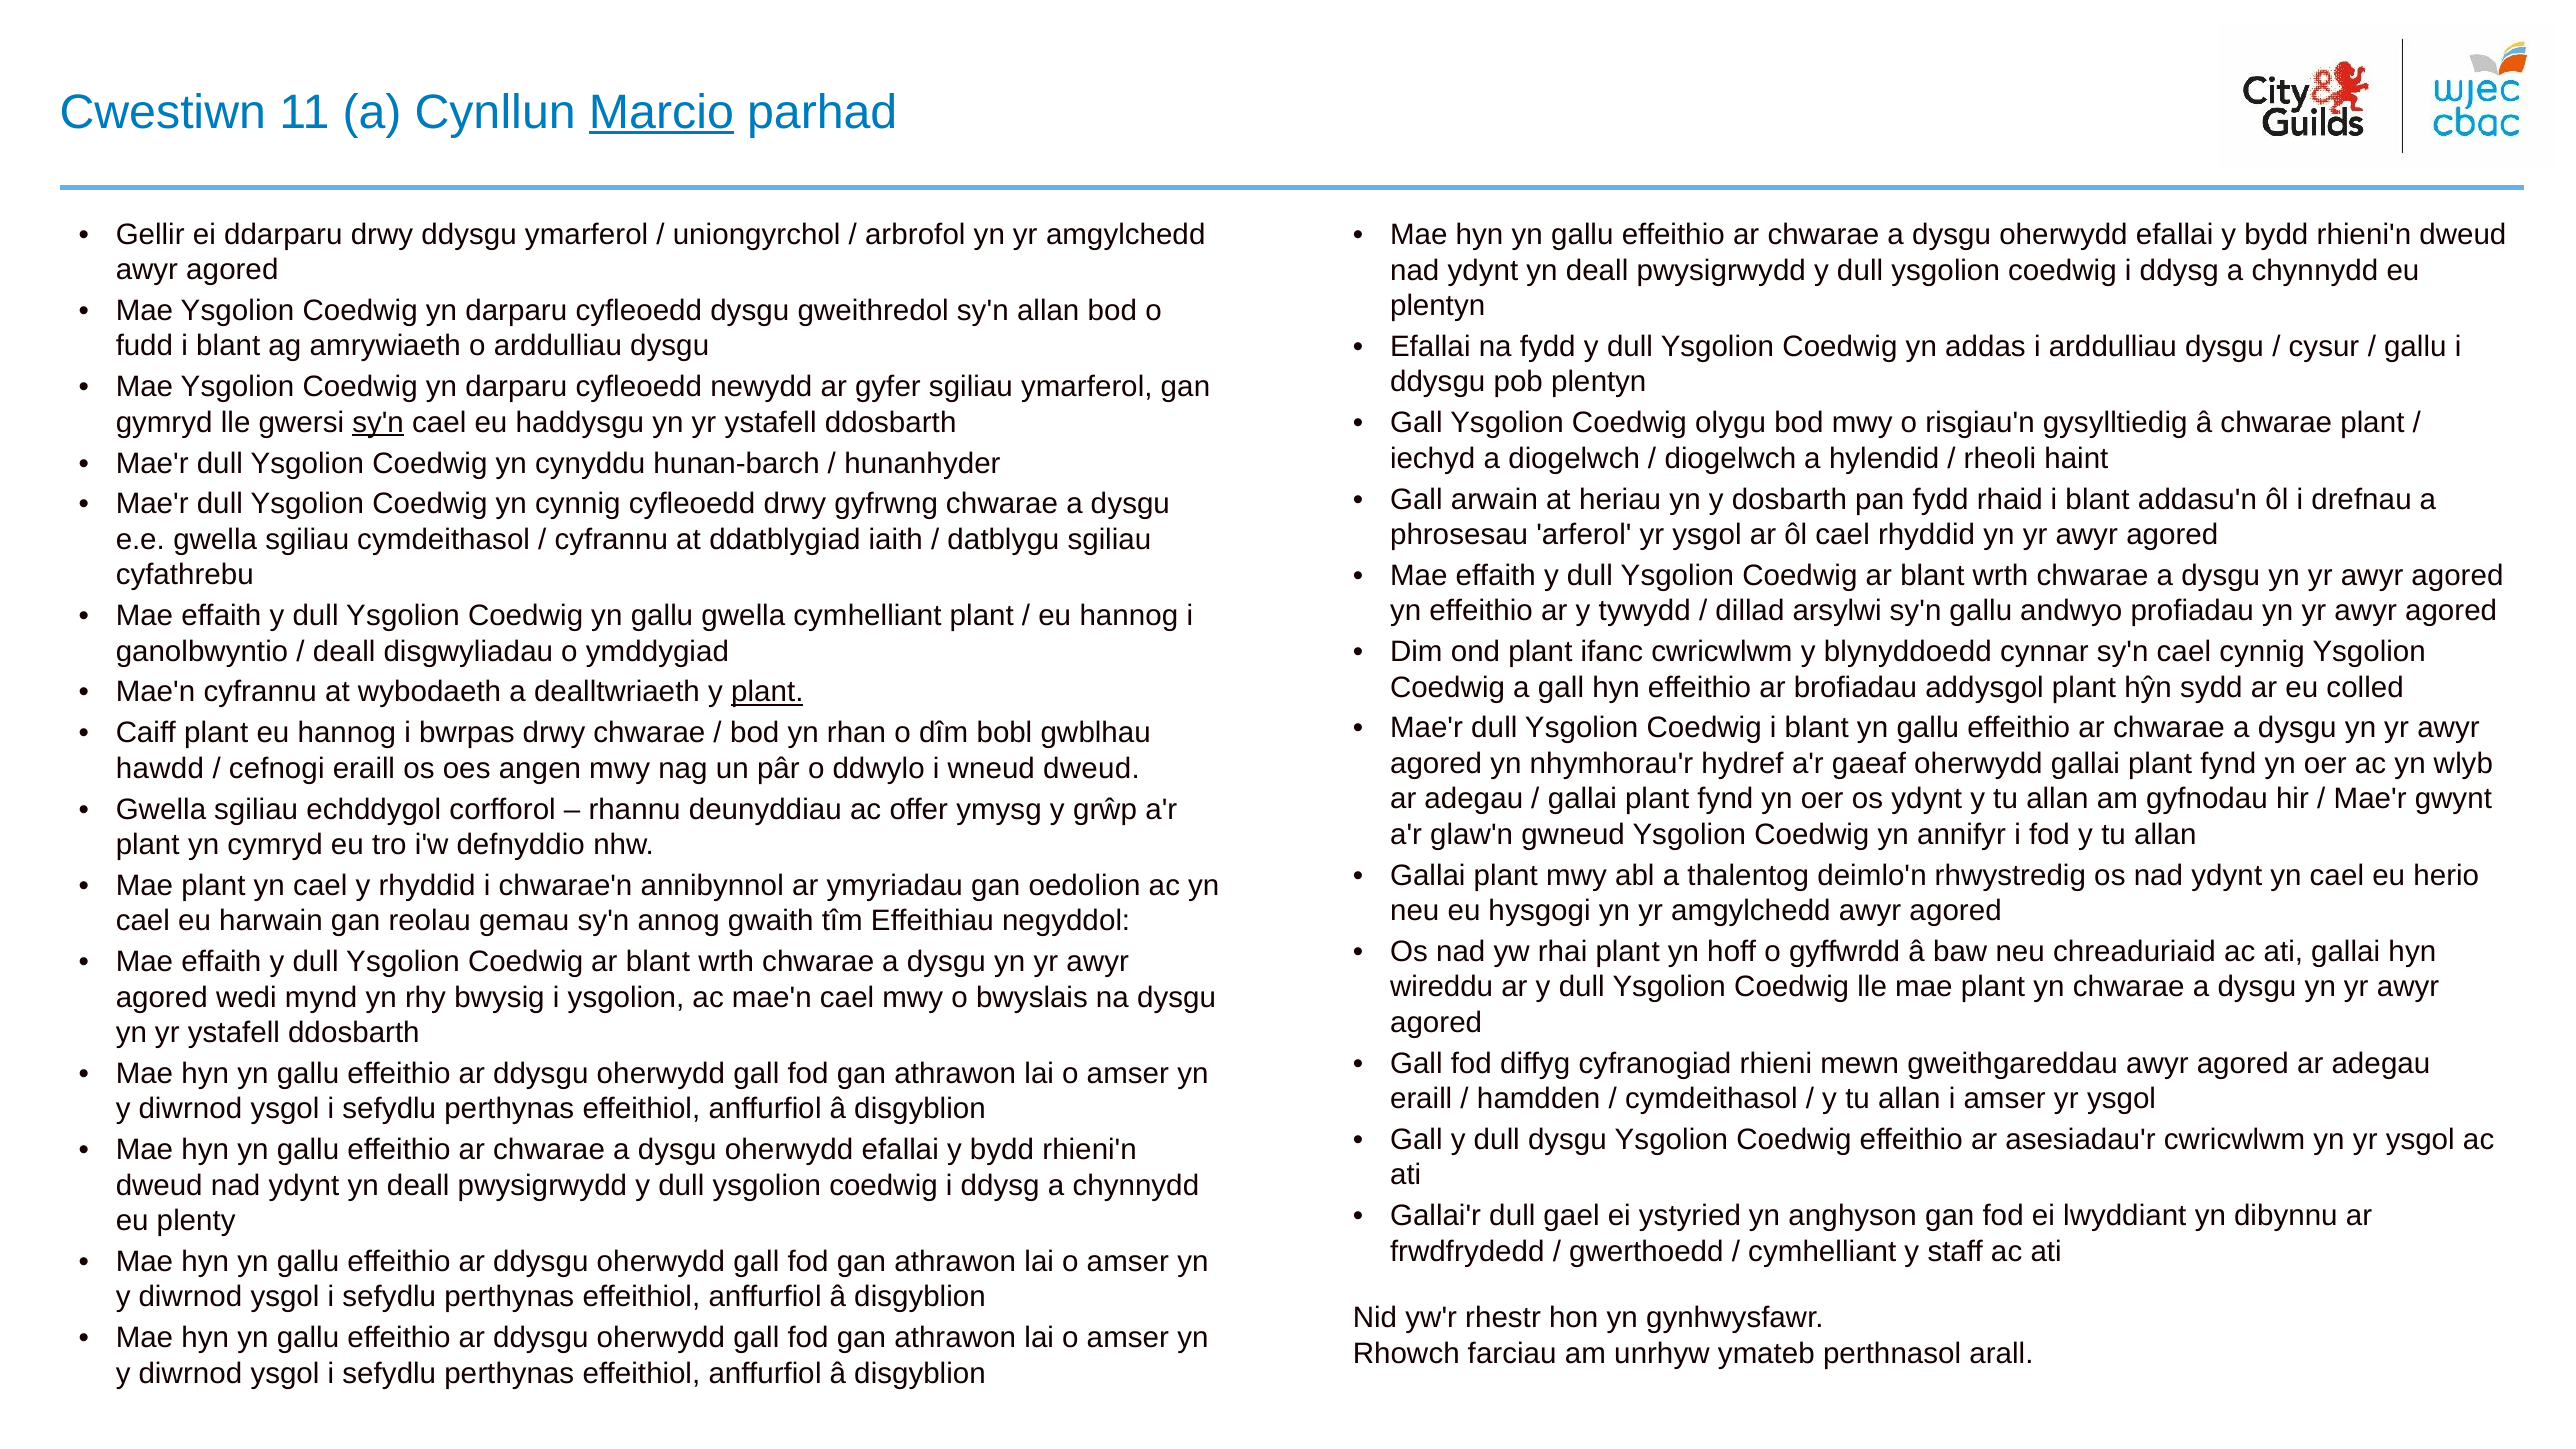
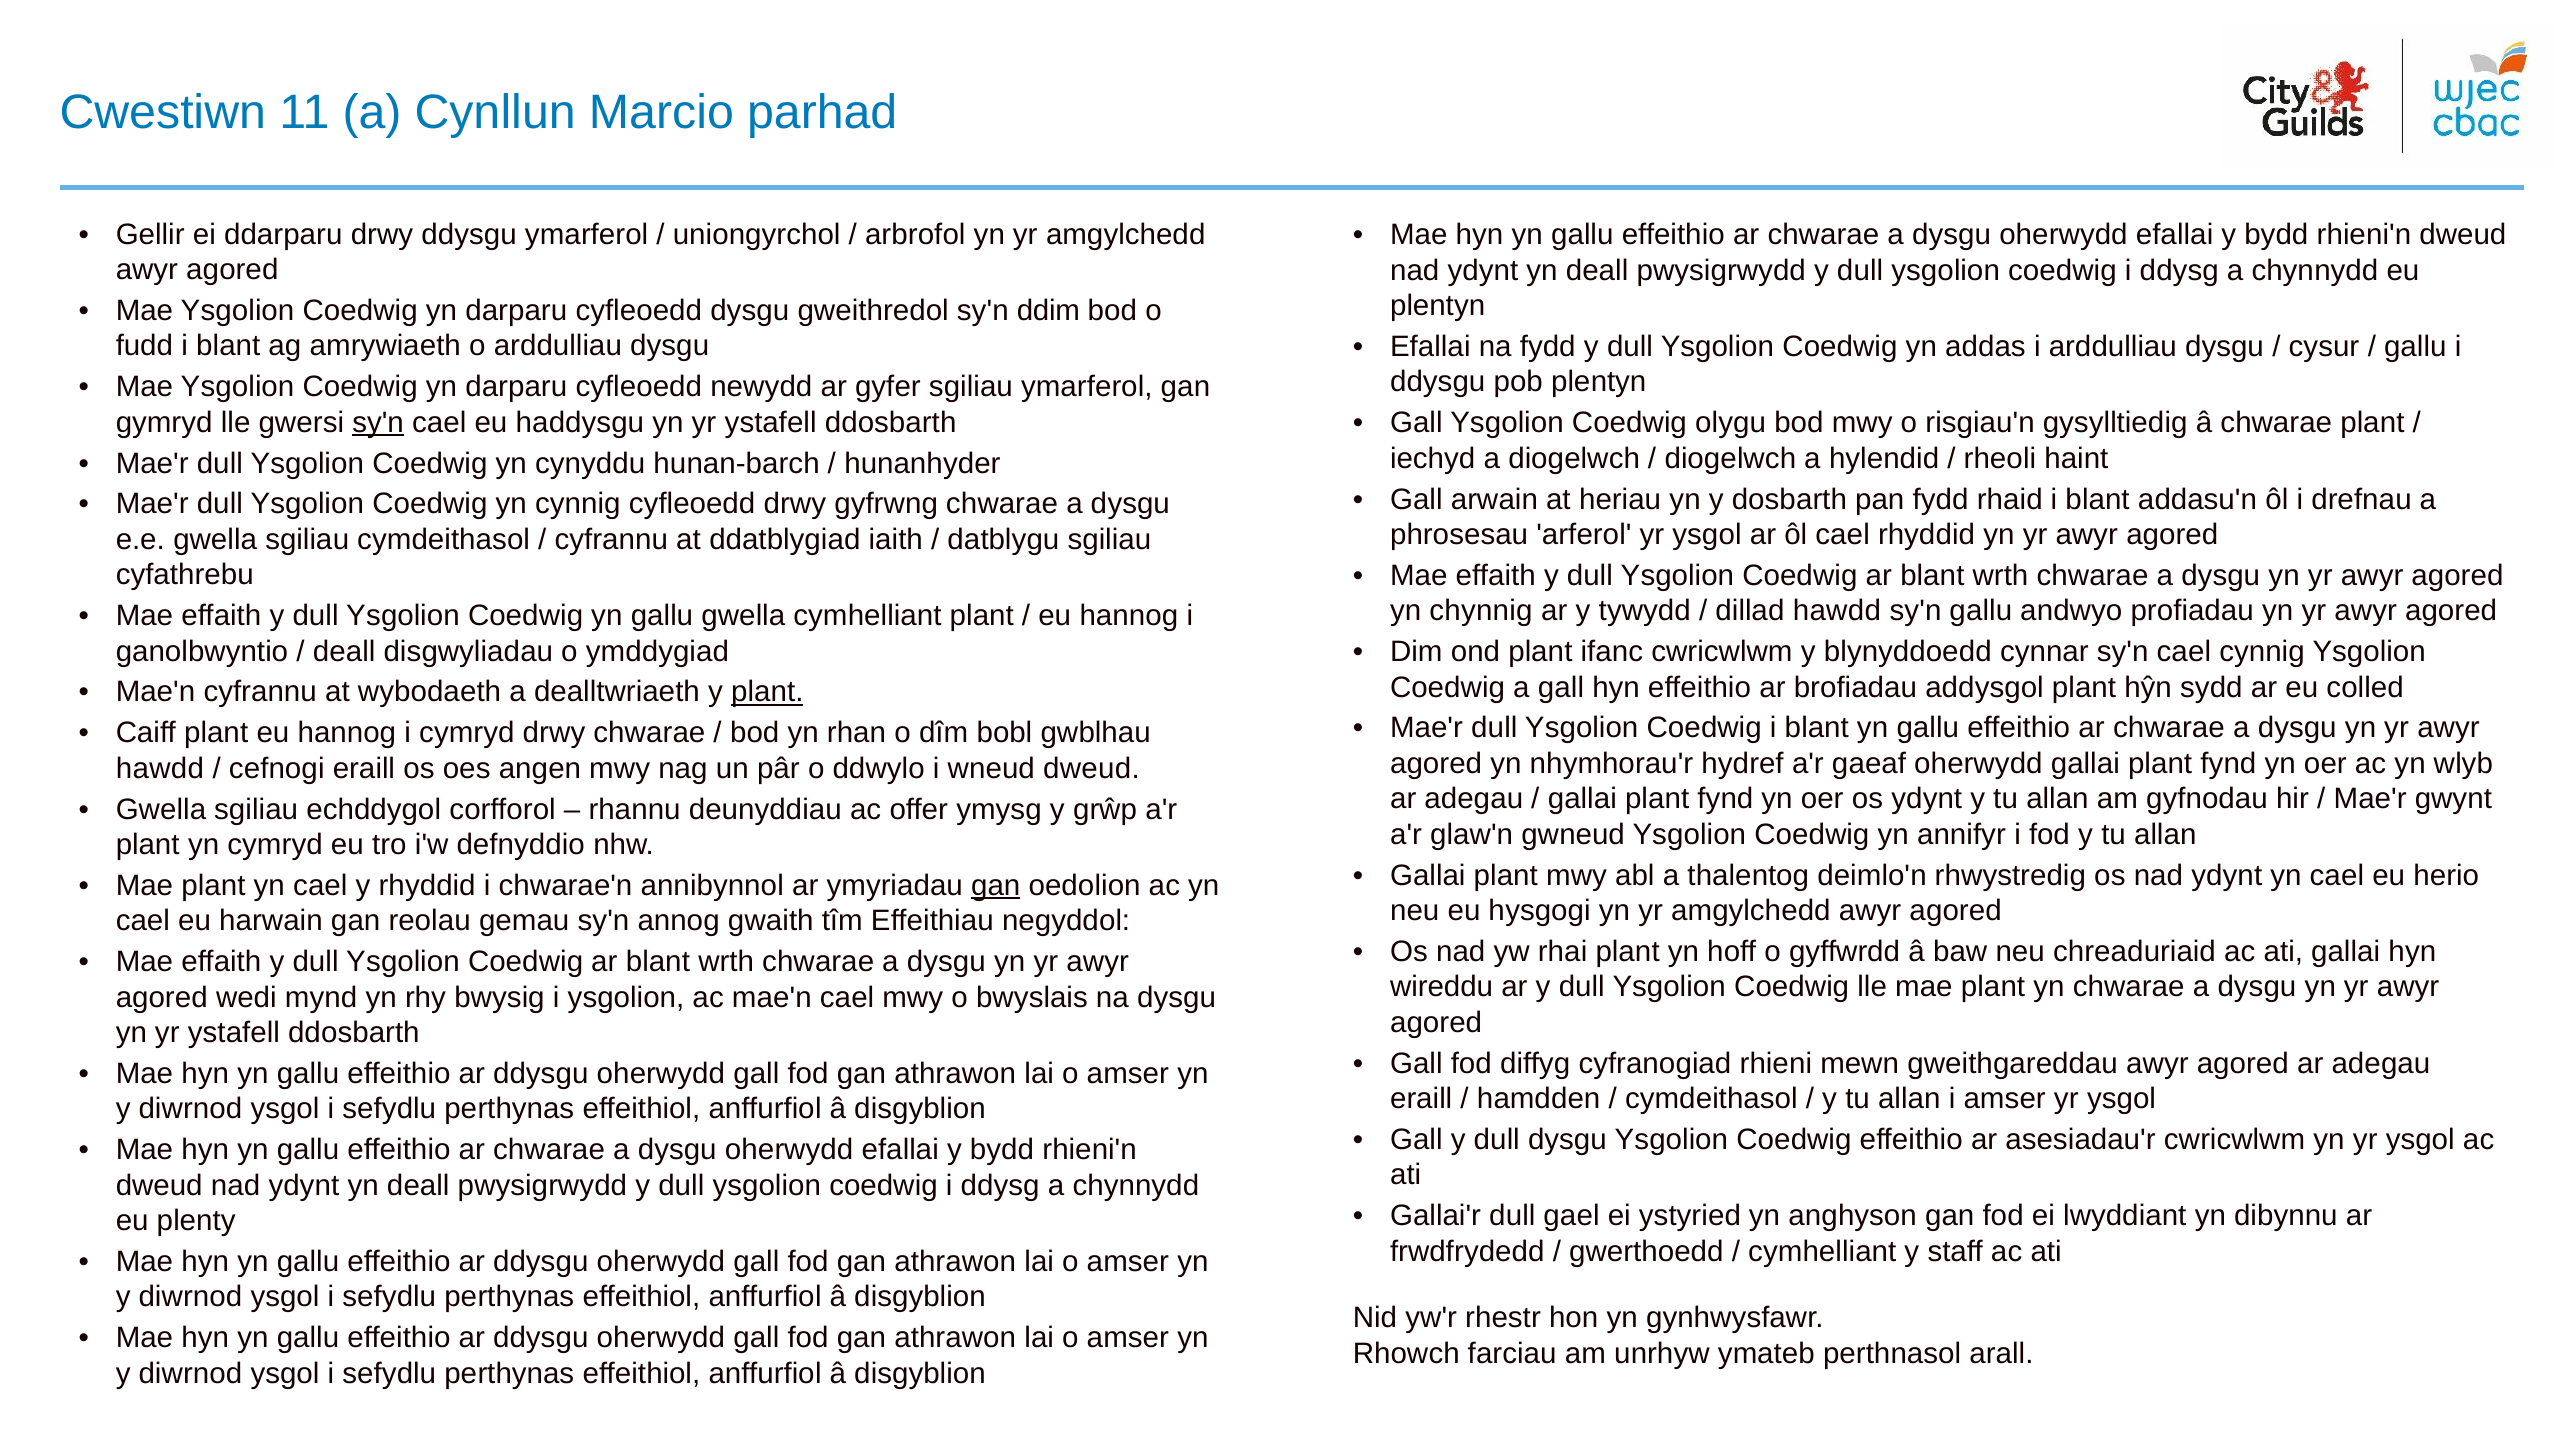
Marcio underline: present -> none (661, 112)
sy'n allan: allan -> ddim (1048, 311)
yn effeithio: effeithio -> chynnig (1481, 611)
dillad arsylwi: arsylwi -> hawdd (1837, 611)
i bwrpas: bwrpas -> cymryd (467, 733)
gan underline: none -> present (996, 886)
